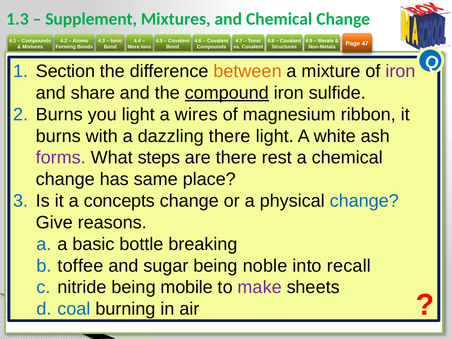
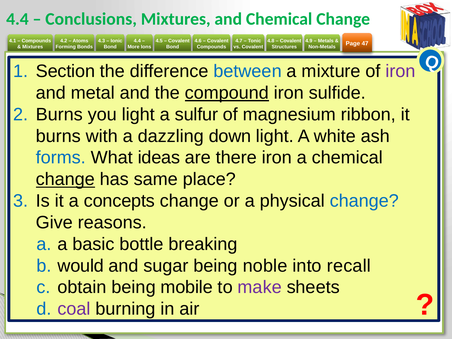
1.3: 1.3 -> 4.4 (17, 19)
Supplement: Supplement -> Conclusions (91, 19)
between colour: orange -> blue (248, 71)
share: share -> metal (93, 93)
wires: wires -> sulfur (197, 115)
dazzling there: there -> down (230, 136)
forms colour: purple -> blue (61, 158)
steps: steps -> ideas (159, 158)
there rest: rest -> iron (277, 158)
change underline: none -> present (65, 179)
toffee: toffee -> would (81, 266)
nitride: nitride -> obtain (82, 287)
coal colour: blue -> purple (74, 309)
